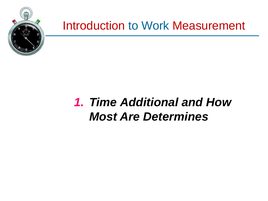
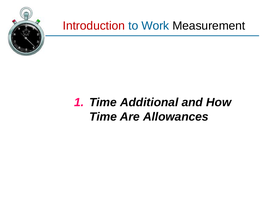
Measurement colour: red -> black (209, 26)
Most: Most -> Time (103, 117)
Determines: Determines -> Allowances (176, 117)
